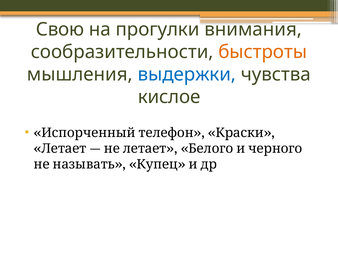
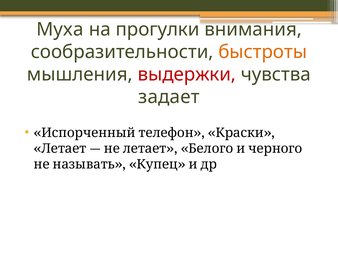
Свою: Свою -> Муха (60, 29)
выдержки colour: blue -> red (187, 75)
кислое: кислое -> задает (169, 97)
